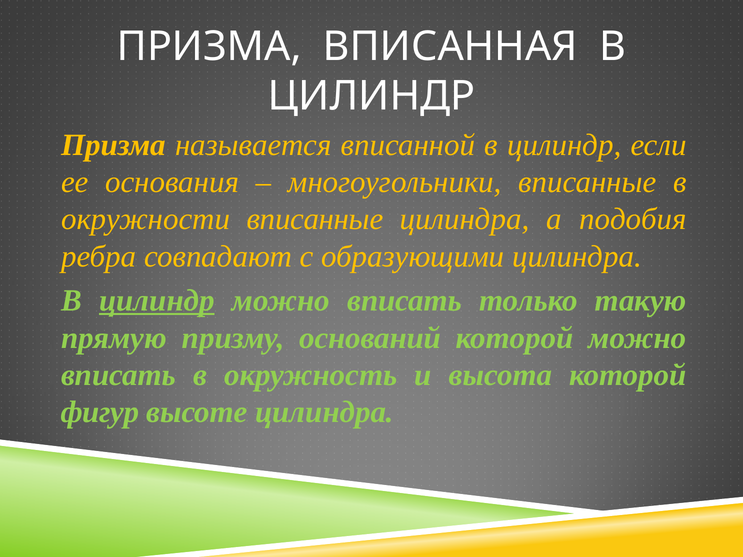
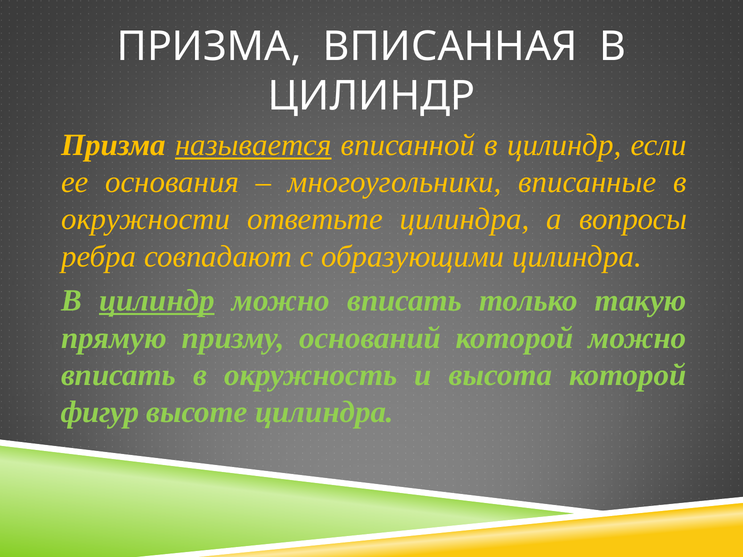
называется underline: none -> present (253, 145)
окружности вписанные: вписанные -> ответьте (315, 219)
подобия: подобия -> вопросы (633, 219)
